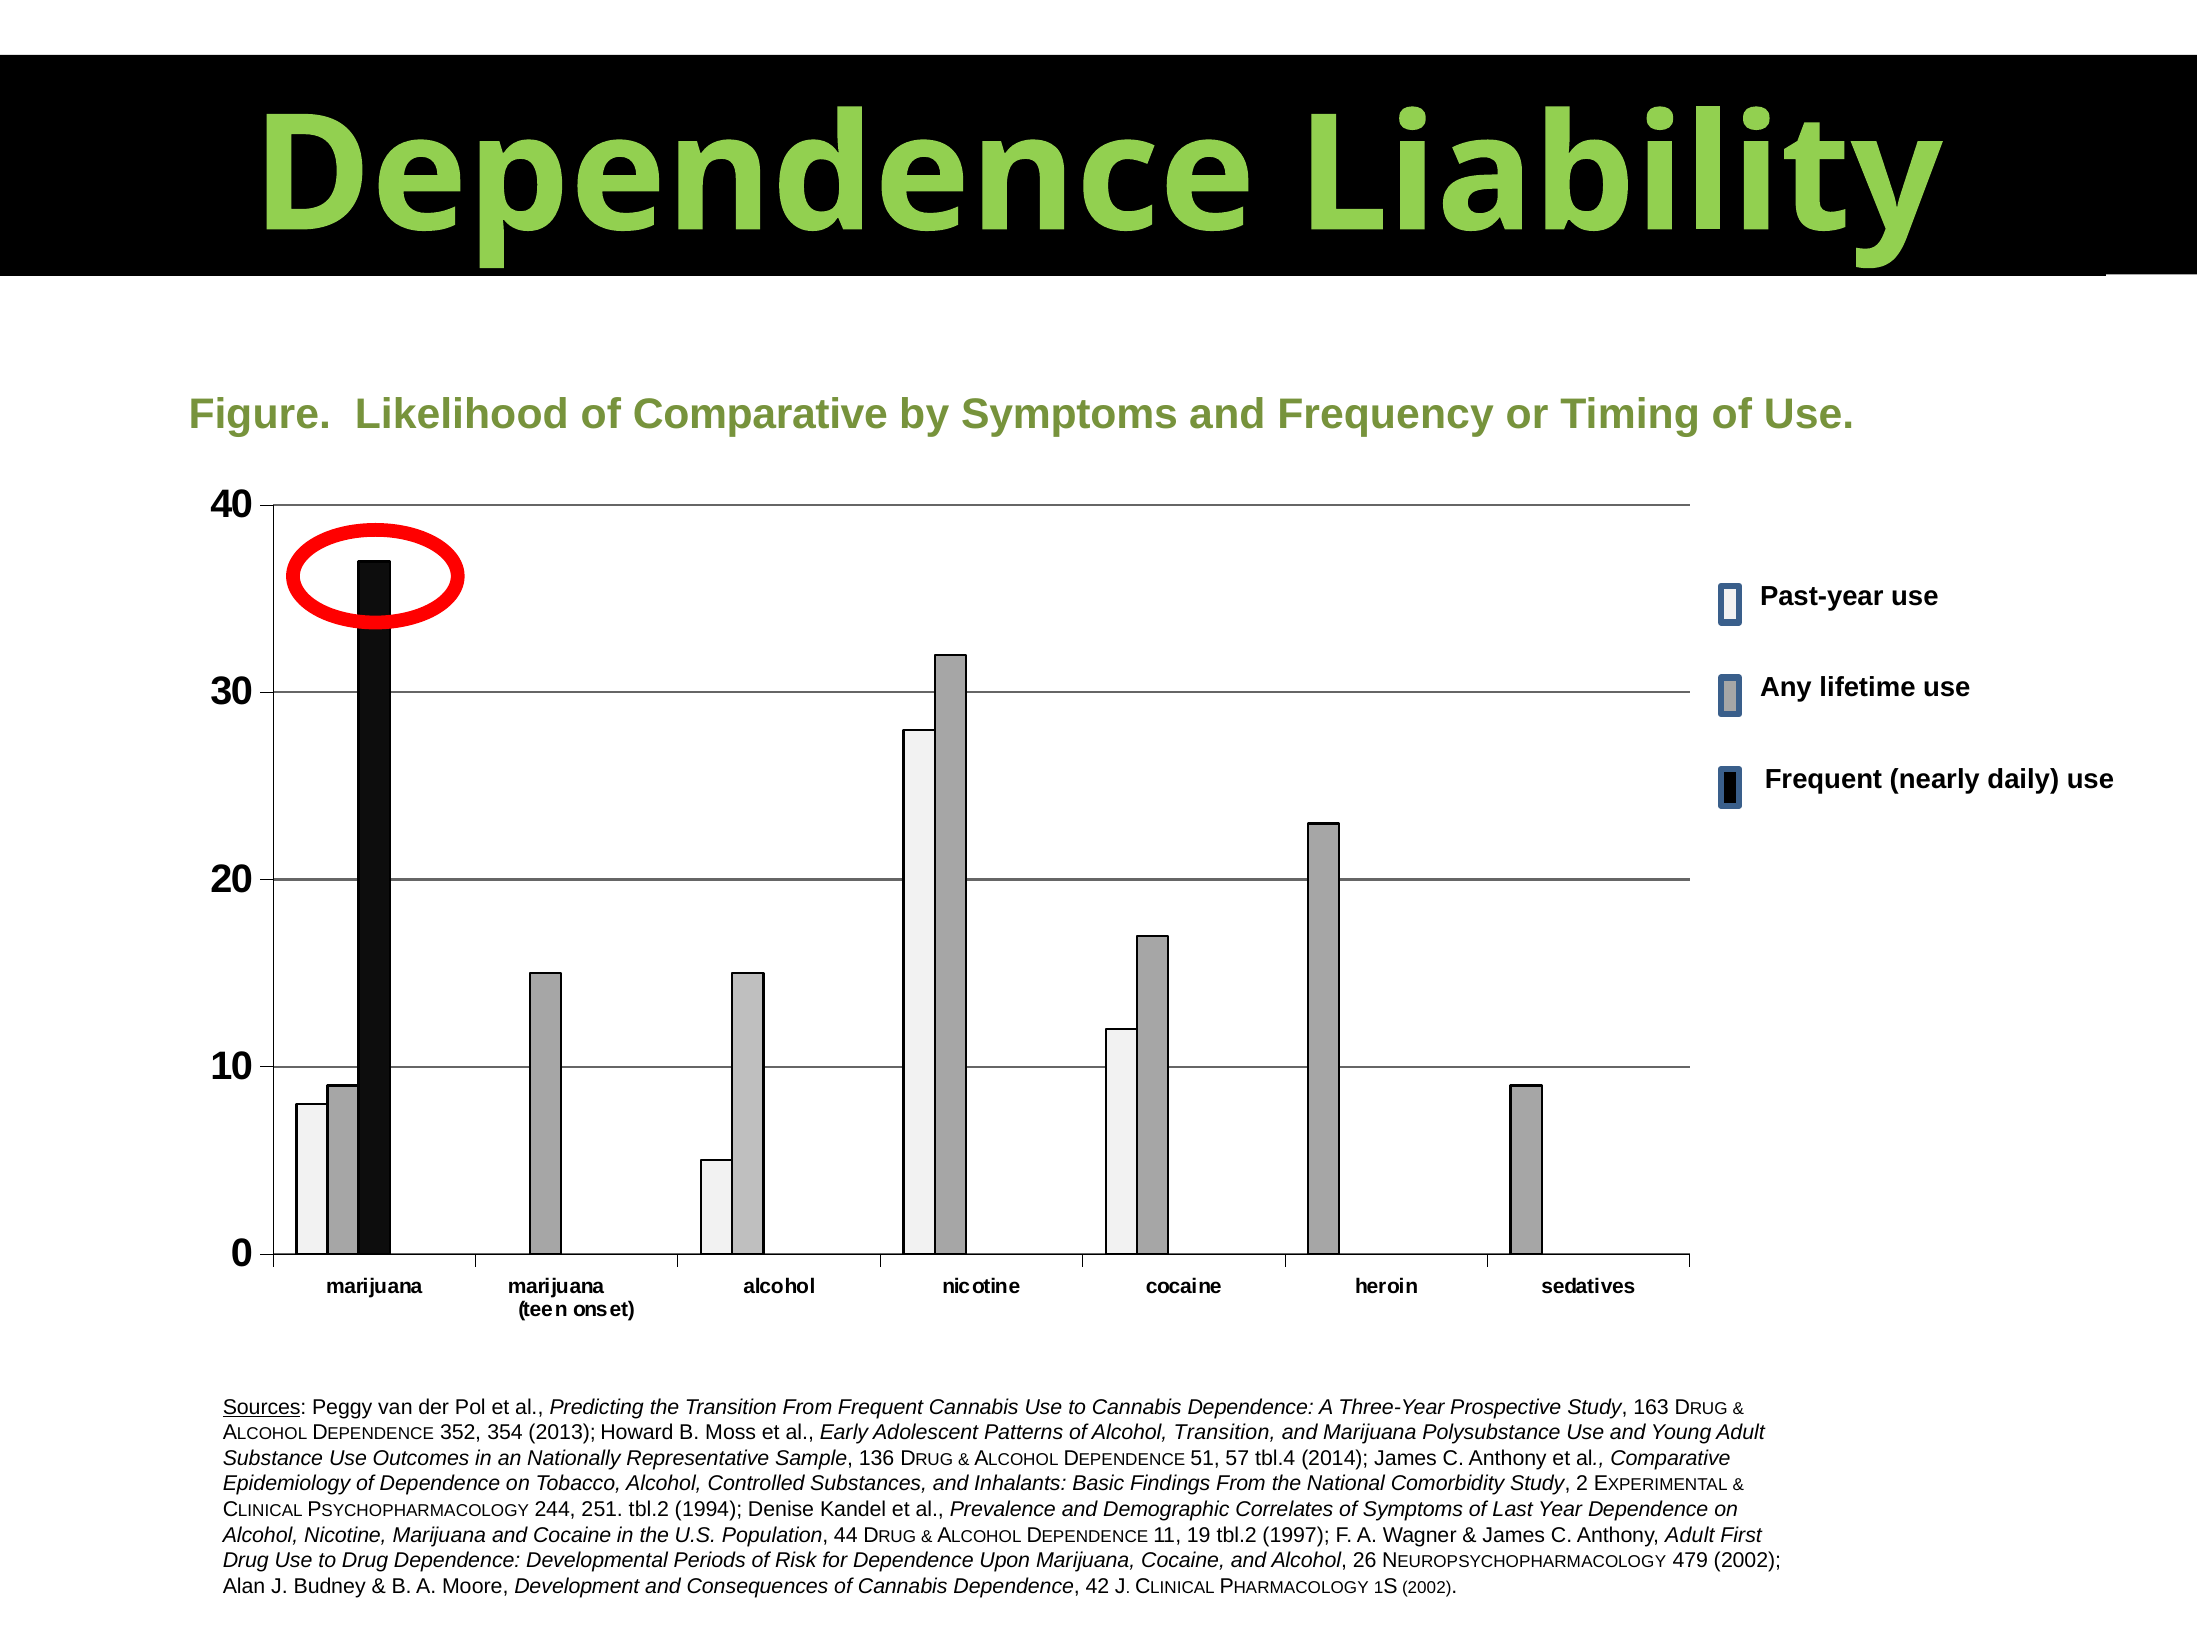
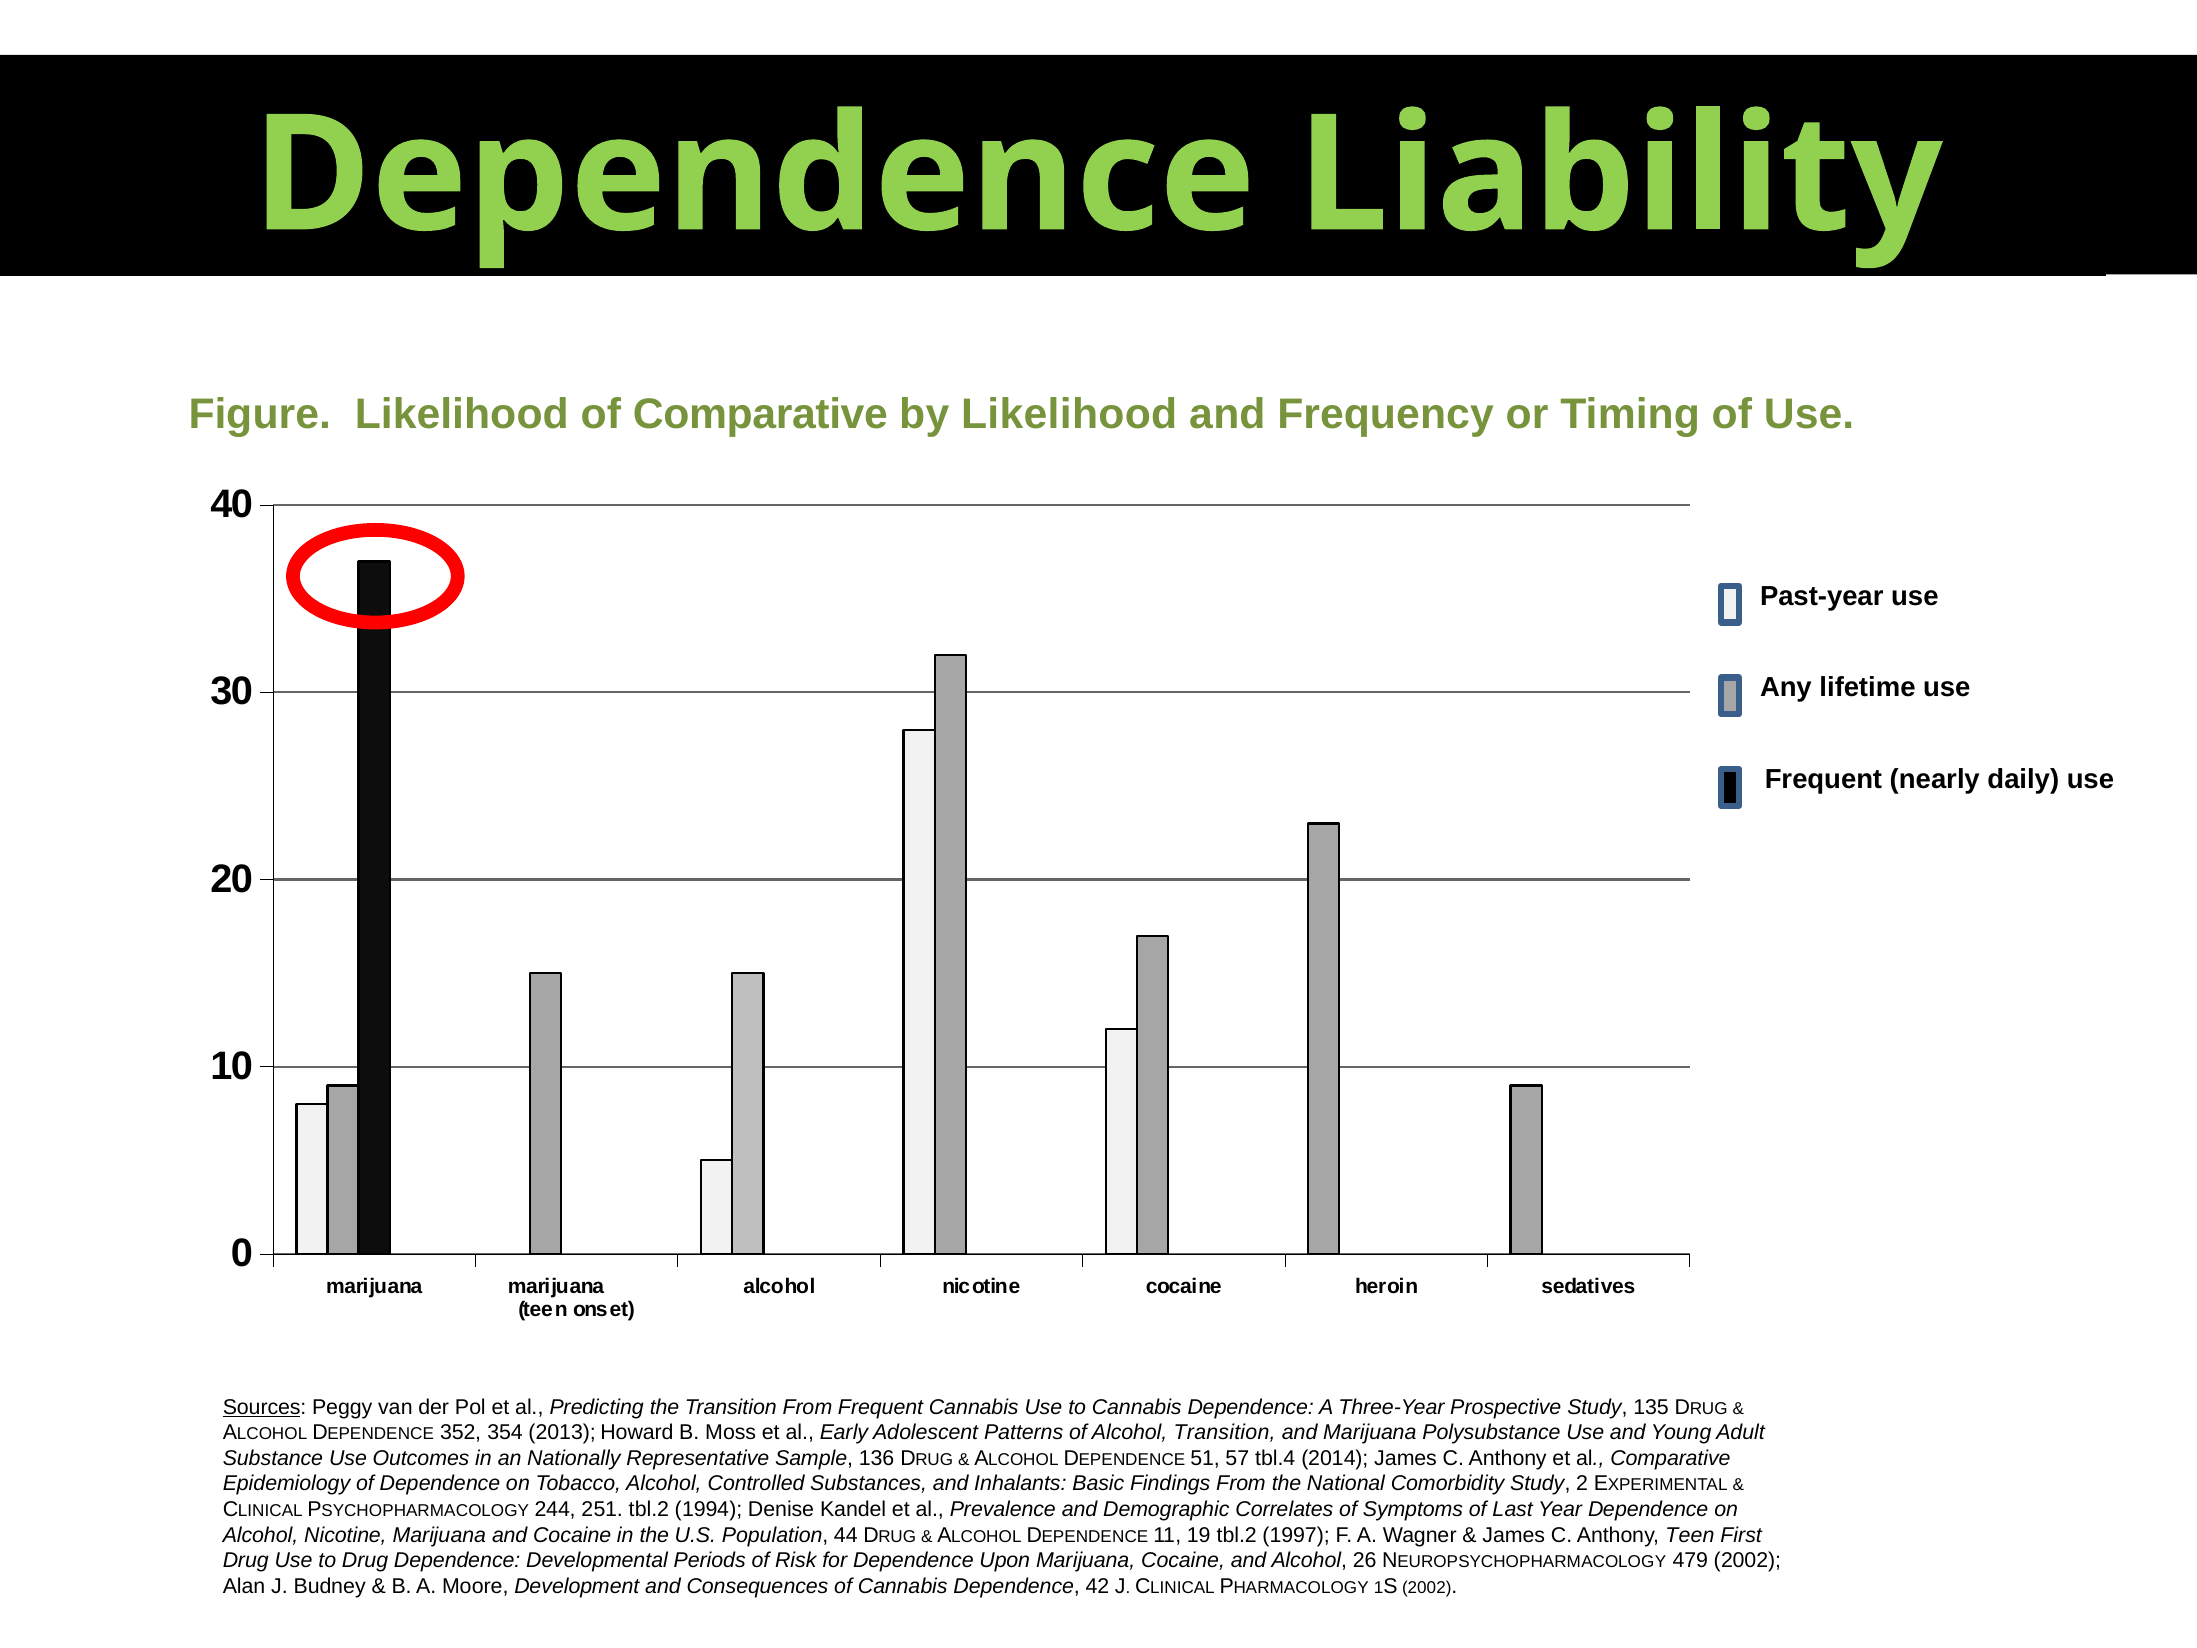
by Symptoms: Symptoms -> Likelihood (1069, 414)
163: 163 -> 135 (1651, 1407)
Anthony Adult: Adult -> Teen (1690, 1535)
